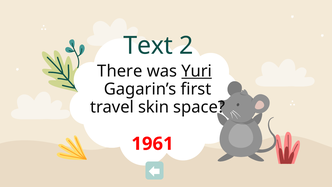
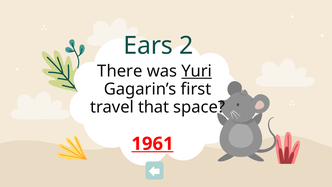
Text: Text -> Ears (148, 46)
skin: skin -> that (154, 107)
1961 underline: none -> present (153, 144)
